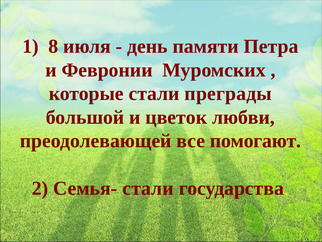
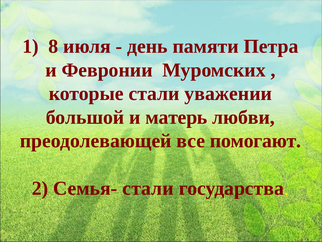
преграды: преграды -> уважении (228, 93)
цветок: цветок -> матерь (176, 117)
